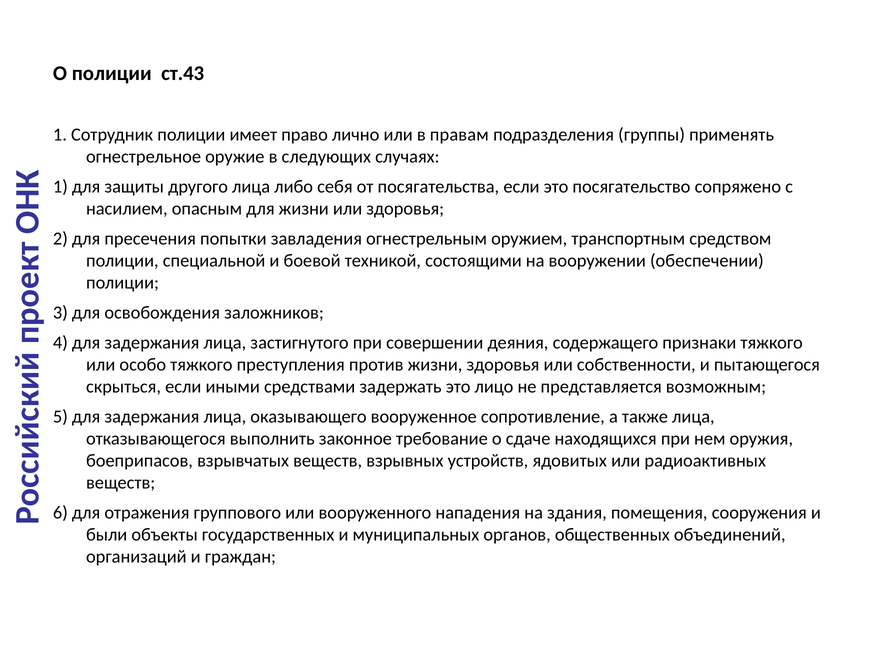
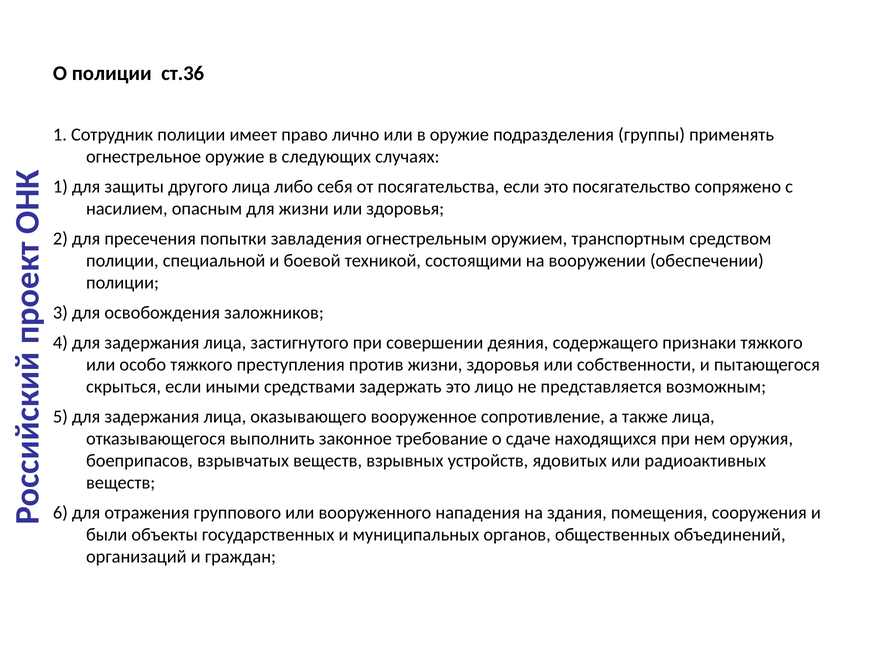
ст.43: ст.43 -> ст.36 (183, 74)
в правам: правам -> оружие (459, 135)
